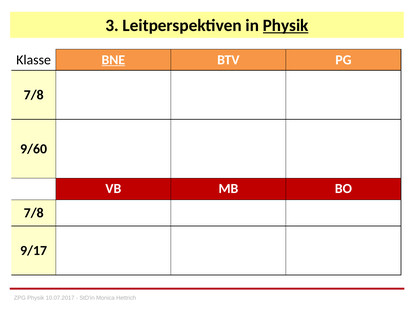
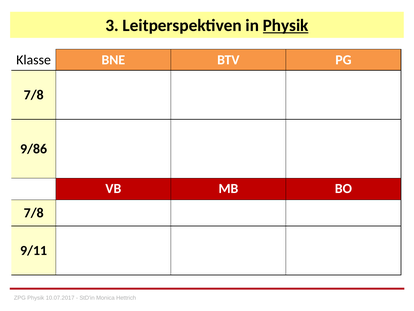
BNE underline: present -> none (113, 60)
9/60: 9/60 -> 9/86 (34, 149)
9/17: 9/17 -> 9/11 (34, 250)
